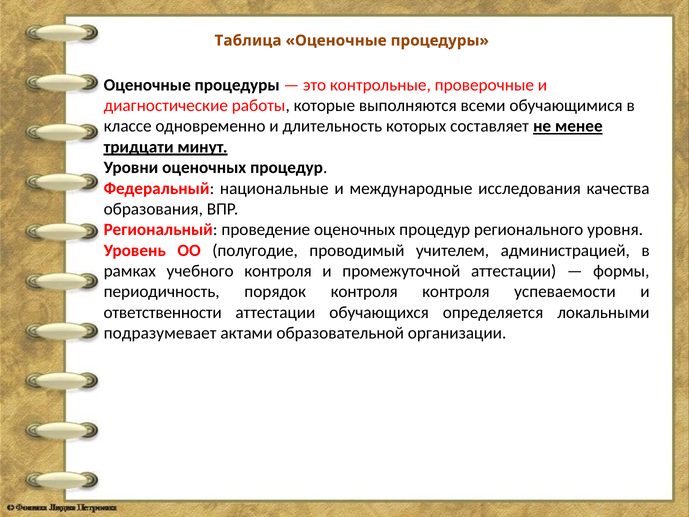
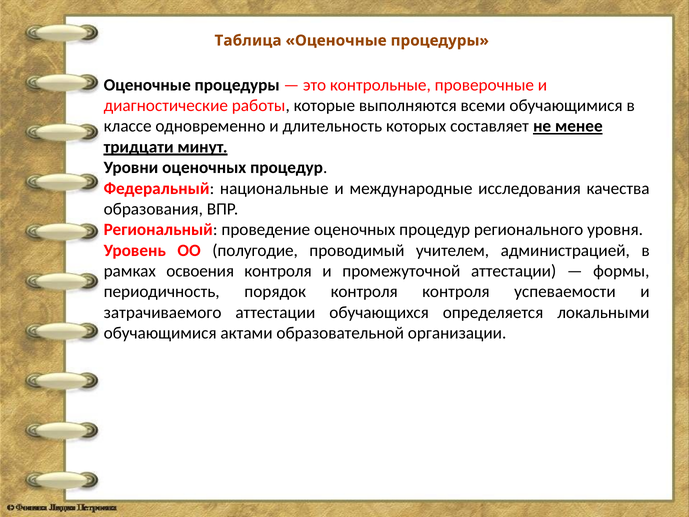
учебного: учебного -> освоения (200, 271)
ответственности: ответственности -> затрачиваемого (163, 312)
подразумевает: подразумевает -> обучающимися (160, 333)
